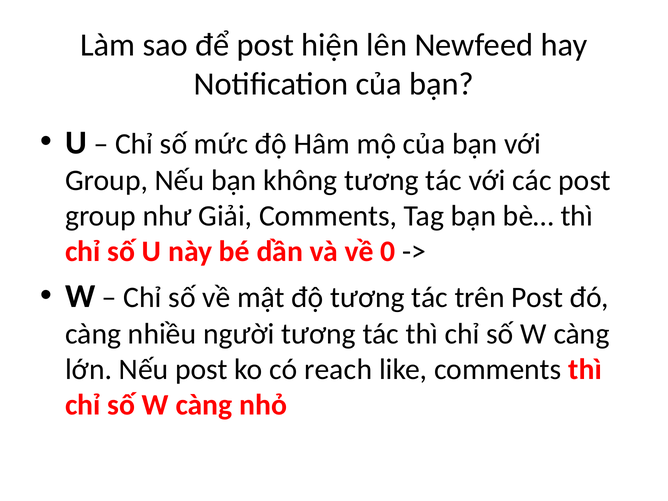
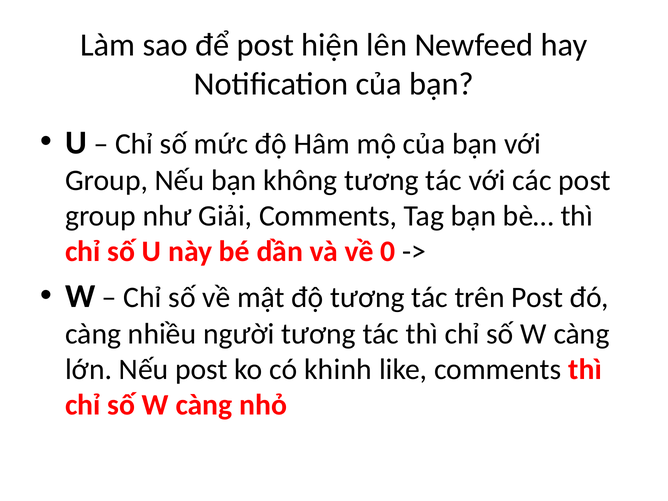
reach: reach -> khinh (338, 370)
